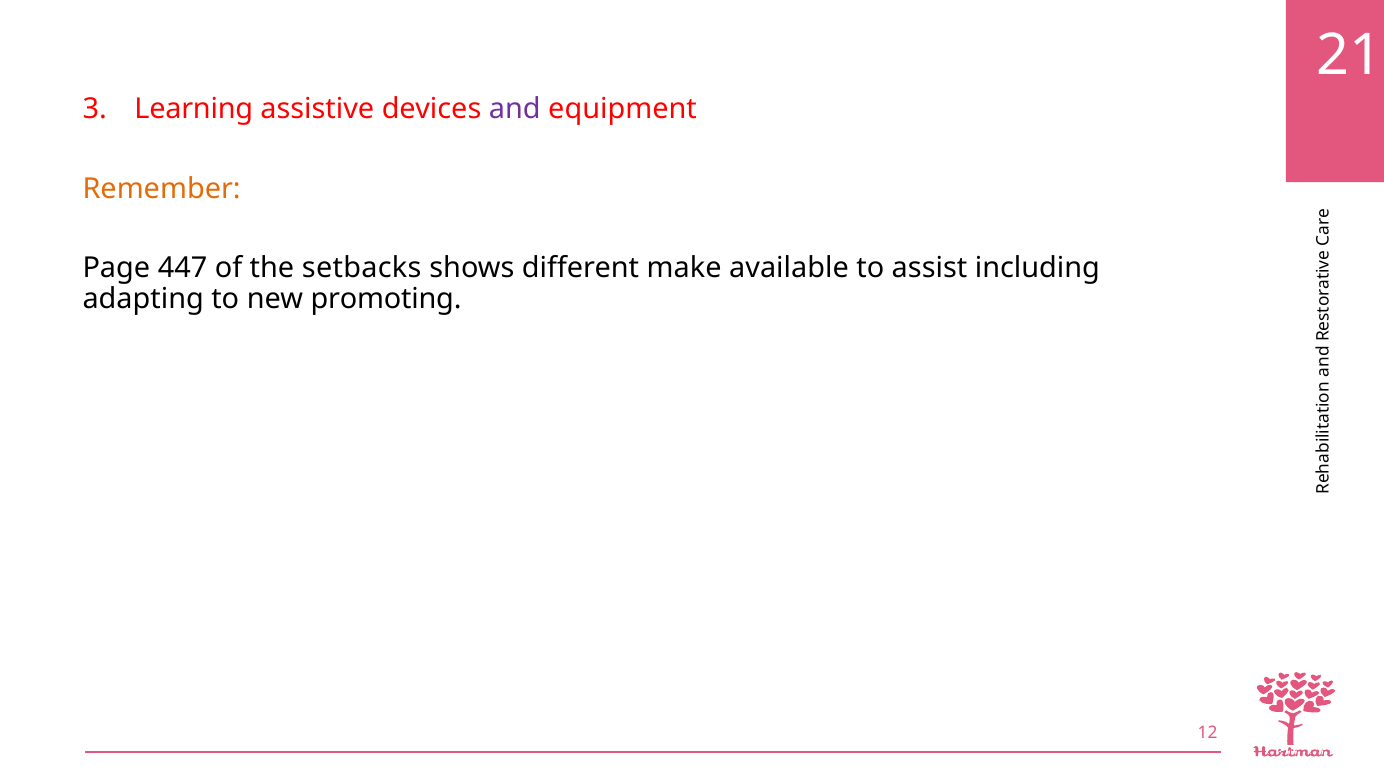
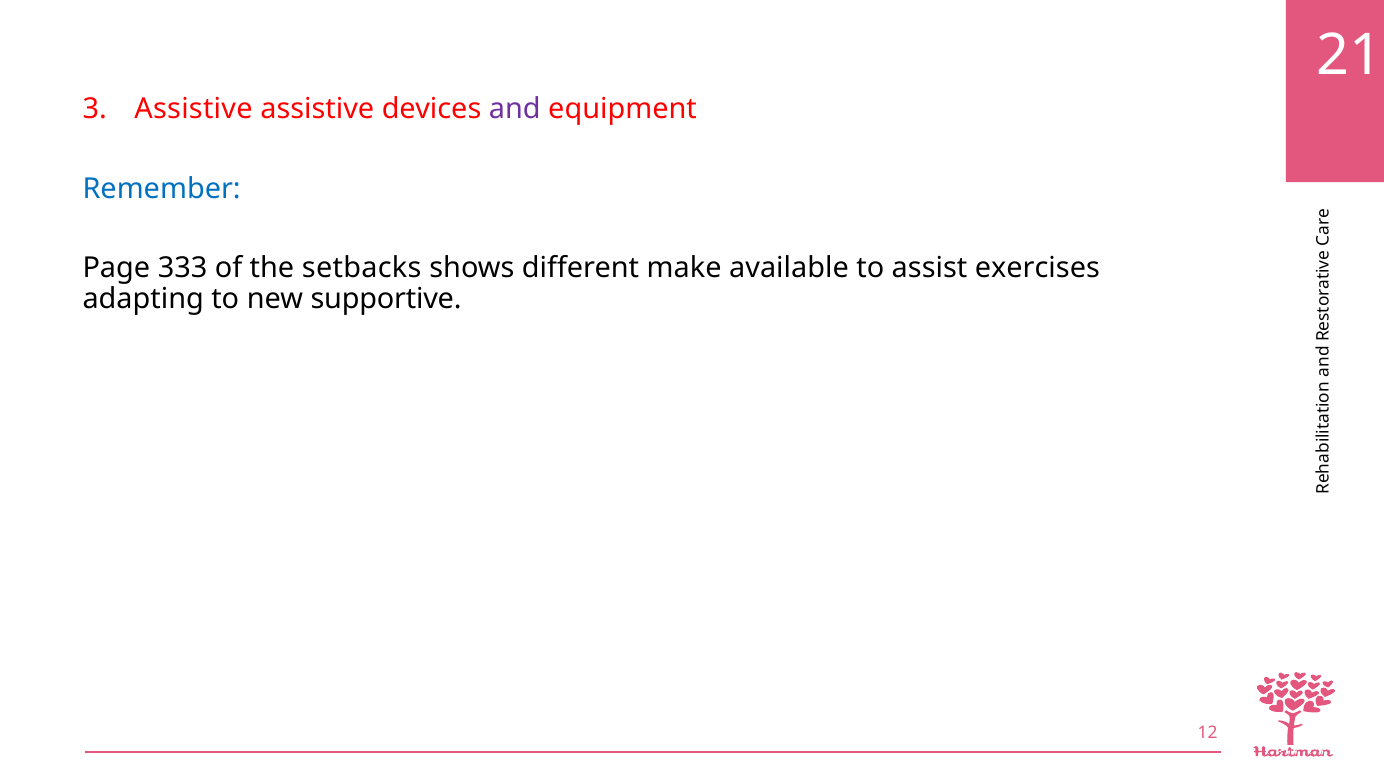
Learning: Learning -> Assistive (194, 109)
Remember colour: orange -> blue (162, 189)
447: 447 -> 333 (183, 268)
including: including -> exercises (1037, 268)
promoting: promoting -> supportive (386, 300)
